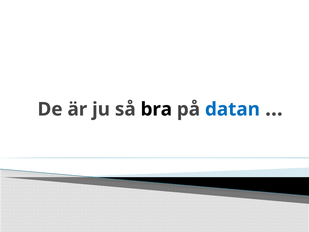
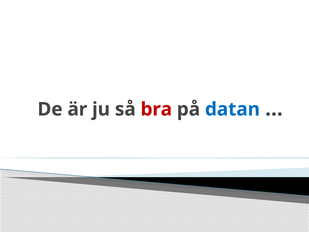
bra colour: black -> red (156, 109)
